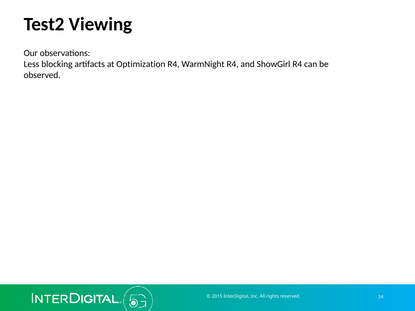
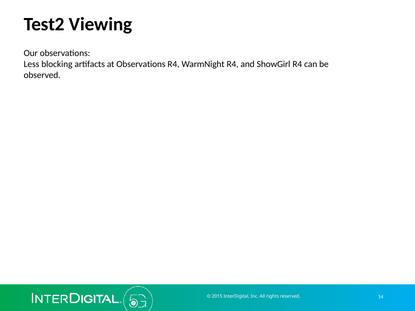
at Optimization: Optimization -> Observations (141, 64)
